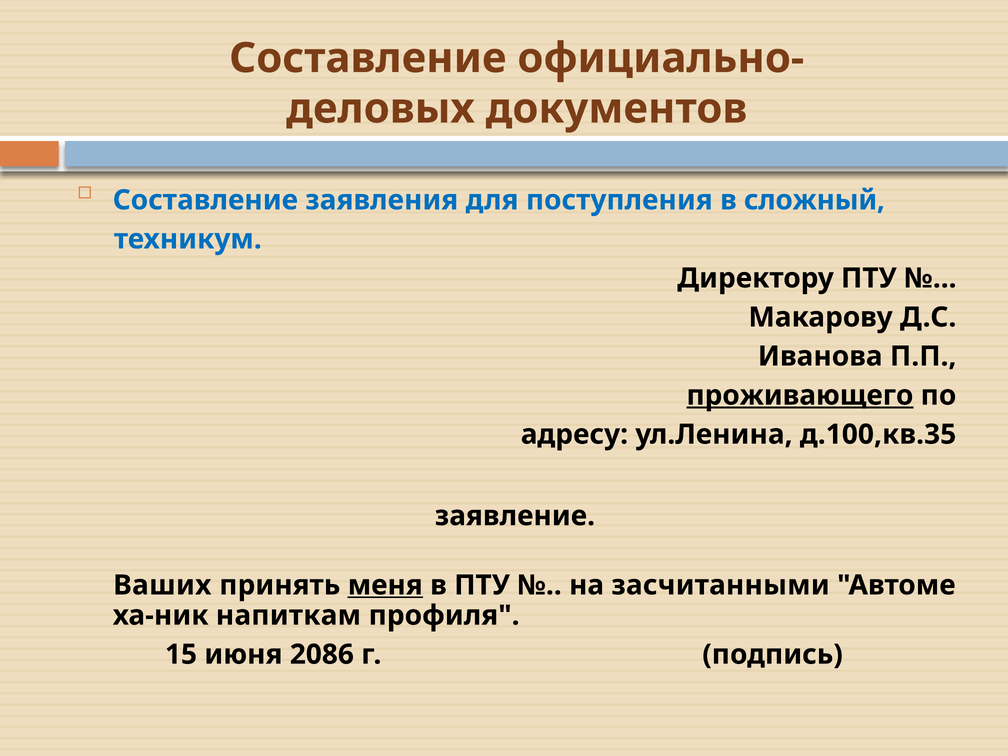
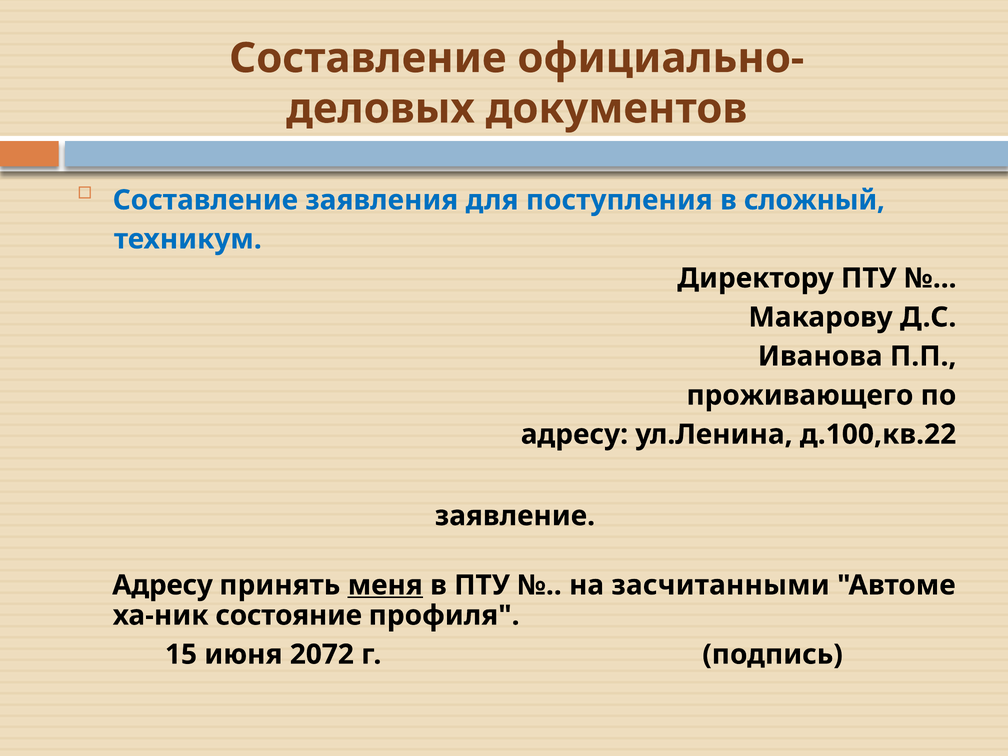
проживающего underline: present -> none (800, 395)
д.100,кв.35: д.100,кв.35 -> д.100,кв.22 (878, 434)
Ваших: Ваших -> Адресу (163, 585)
напиткам: напиткам -> состояние (289, 615)
2086: 2086 -> 2072 (322, 654)
